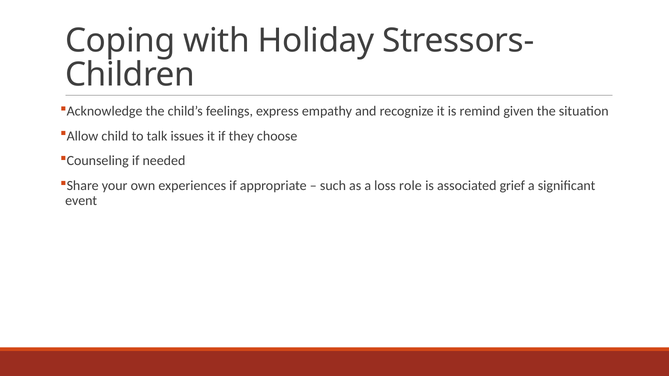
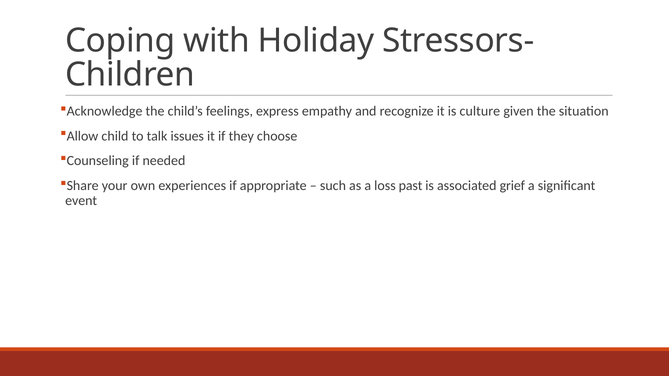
remind: remind -> culture (480, 111)
role: role -> past (411, 186)
